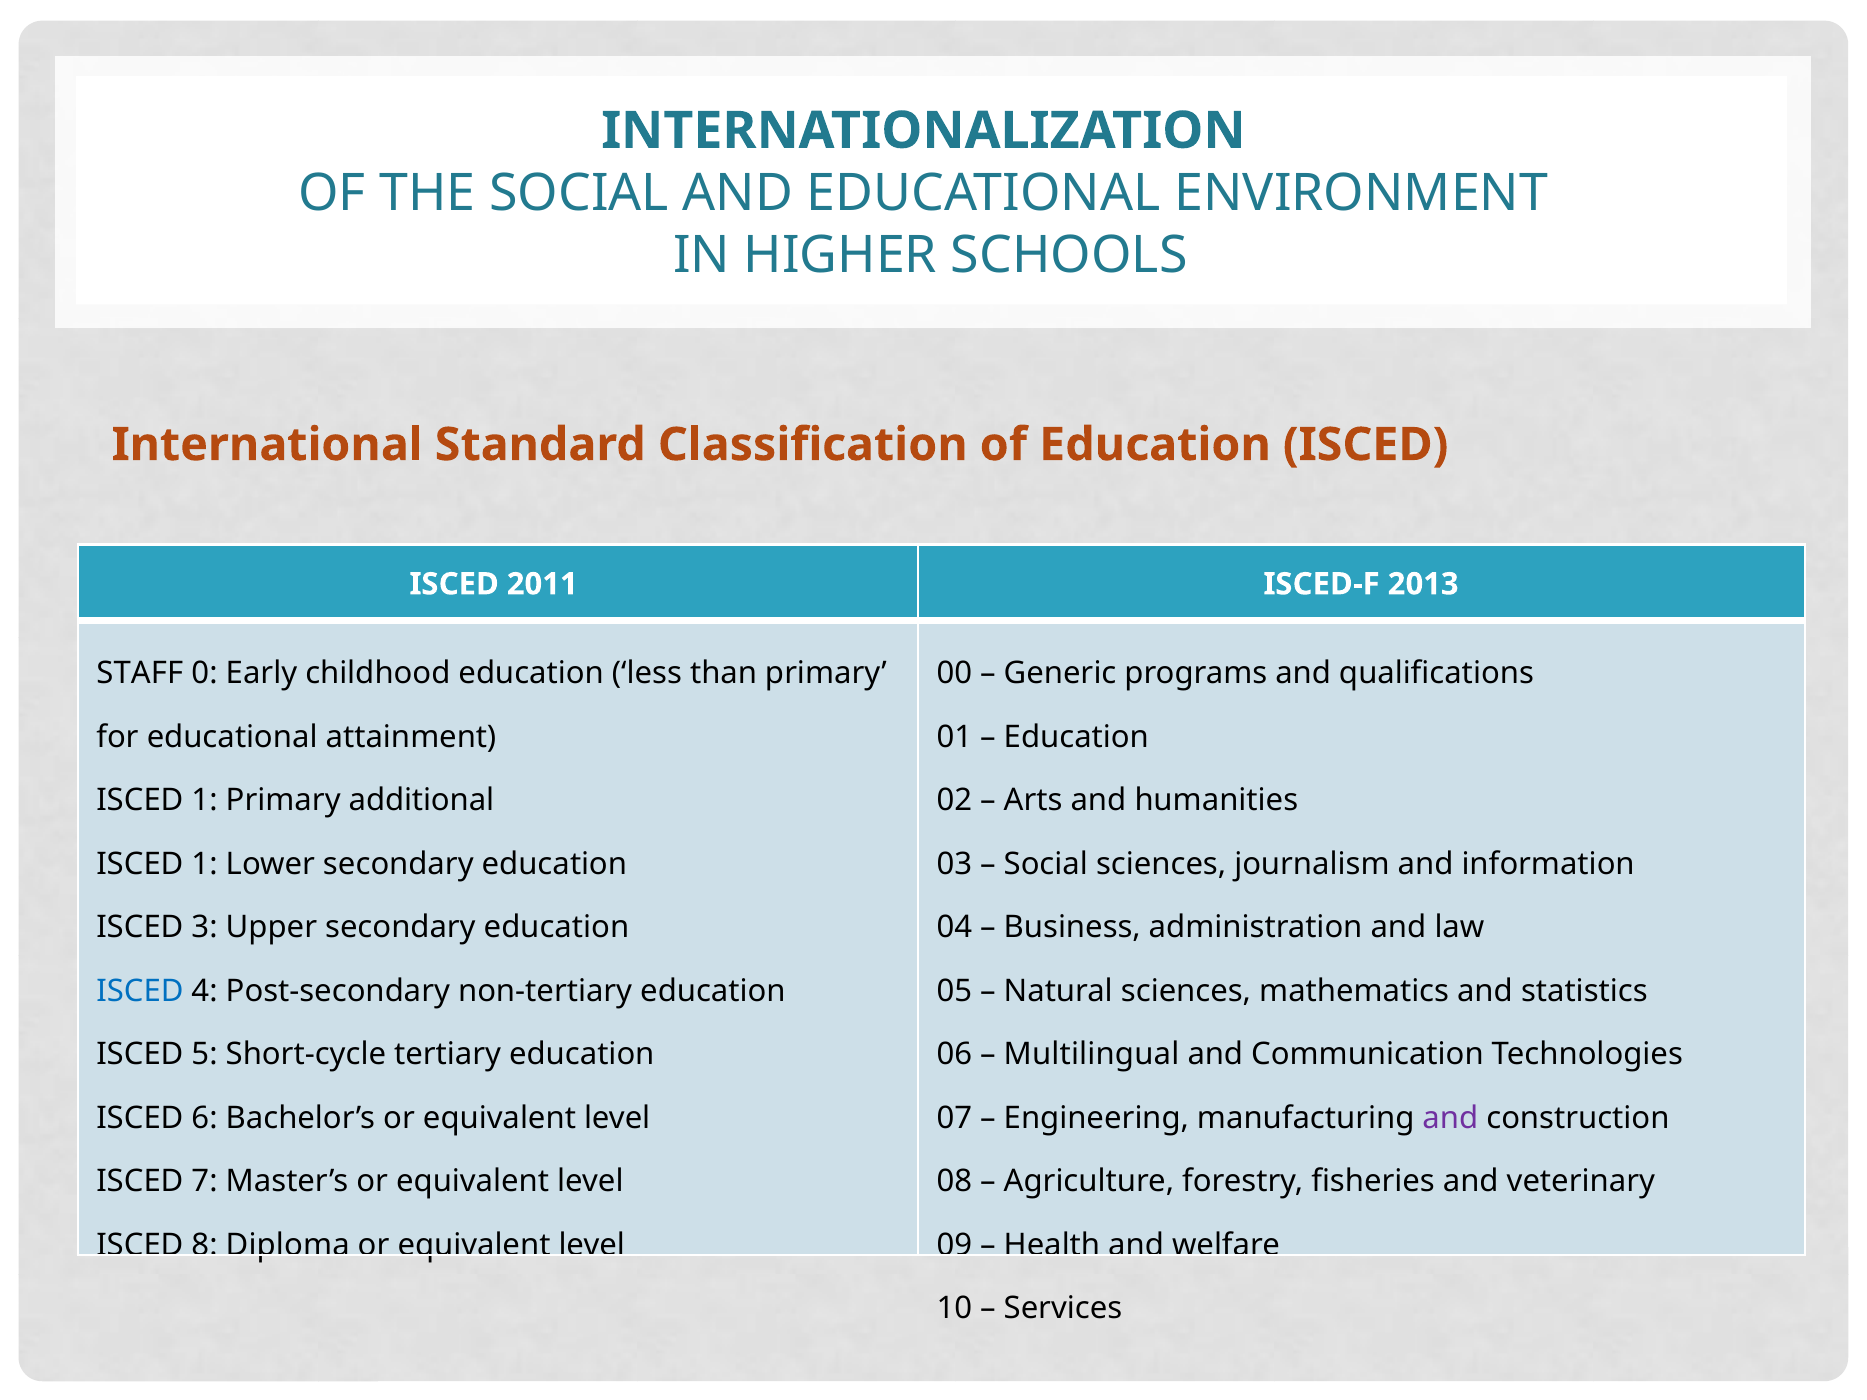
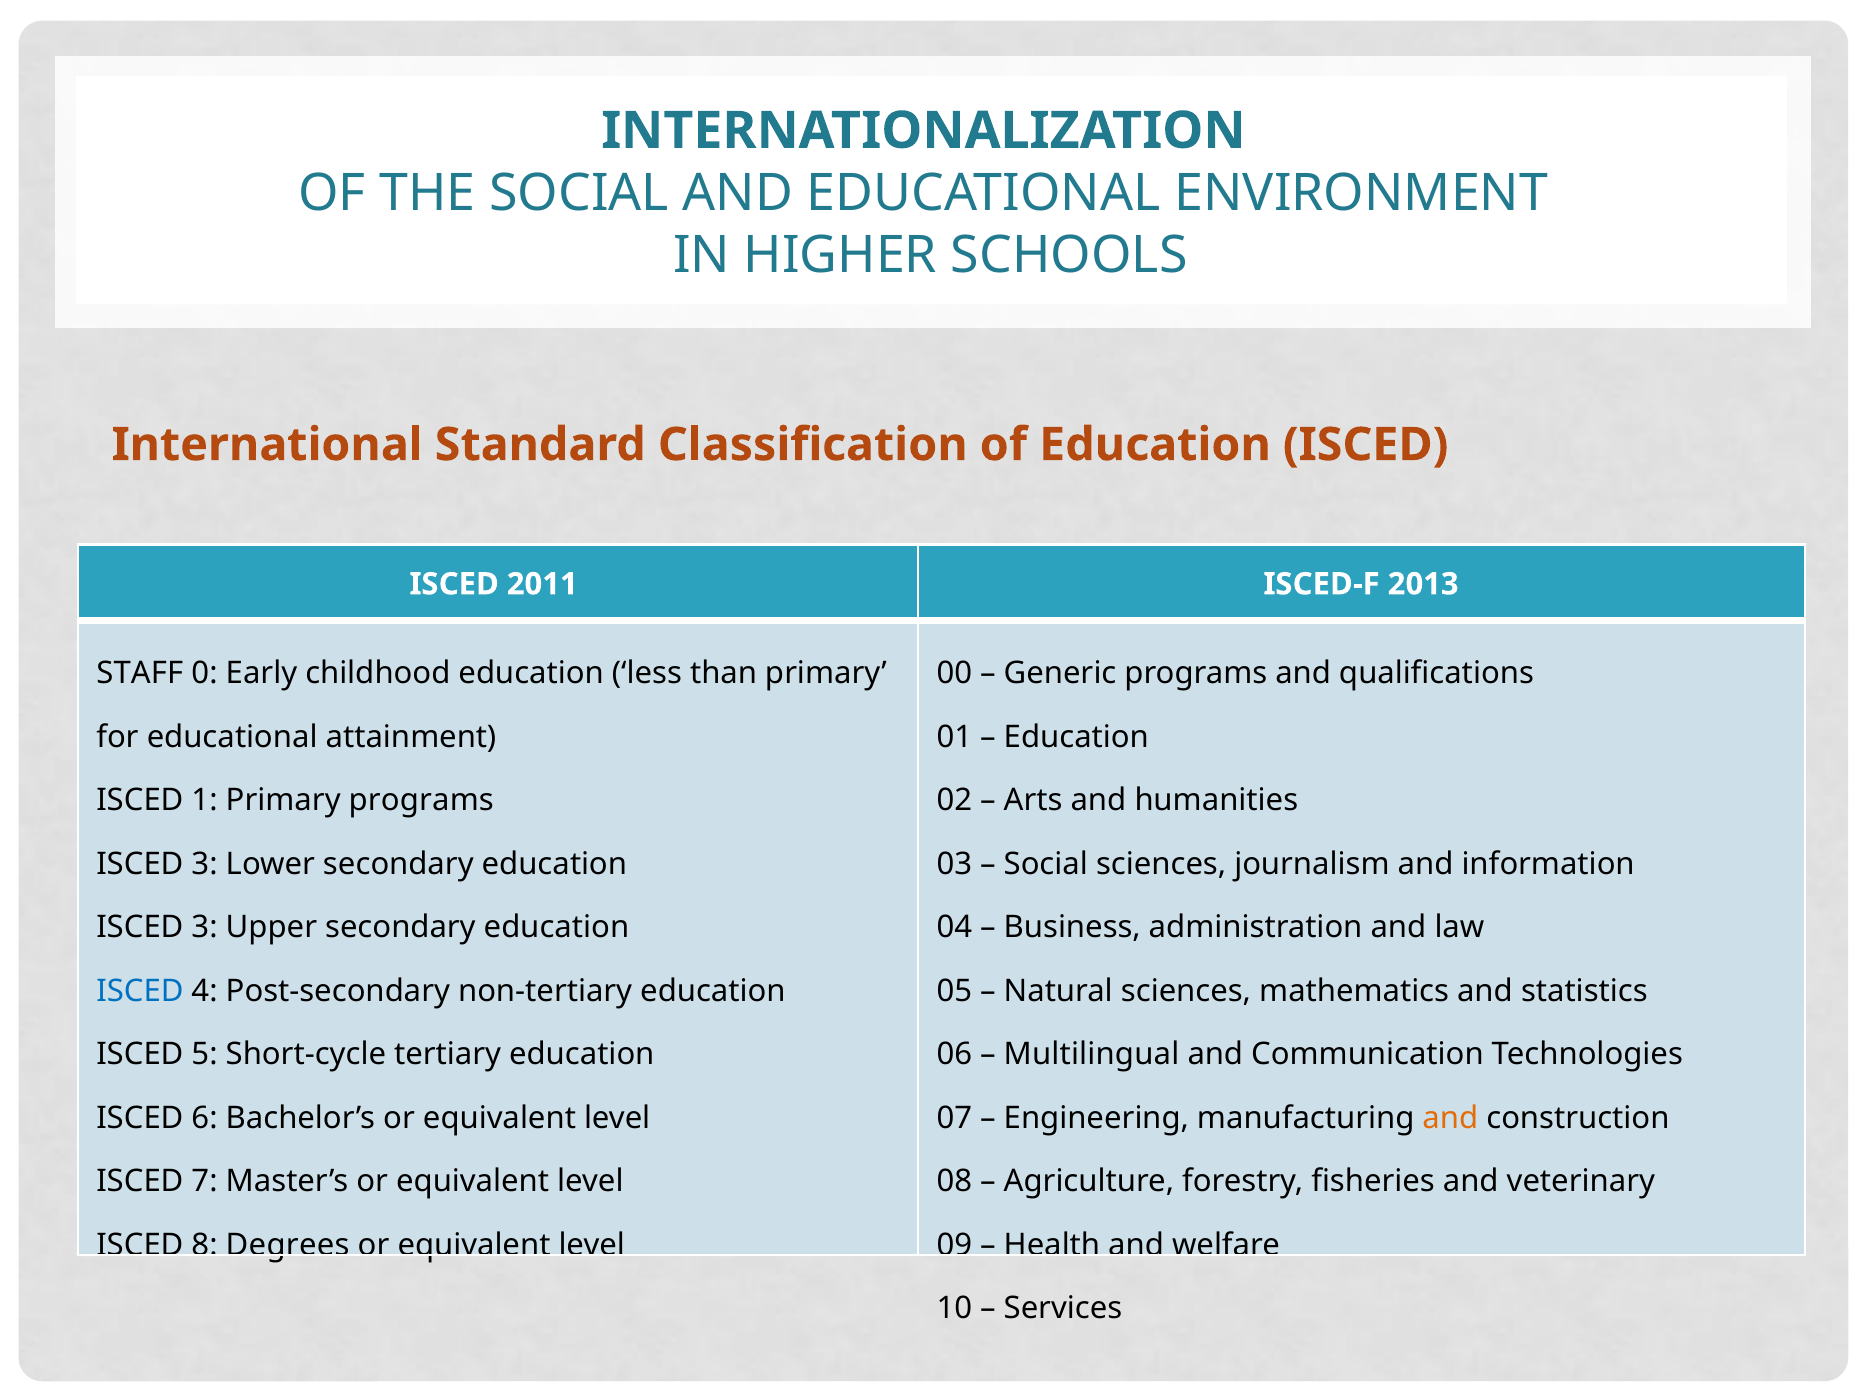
Primary additional: additional -> programs (421, 801)
1: 1 -> 3 (205, 864)
and colour: purple -> orange (1450, 1118)
Diploma: Diploma -> Degrees (288, 1245)
